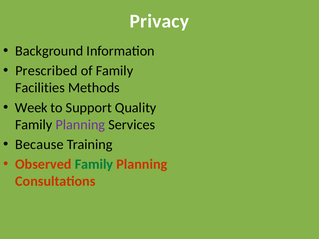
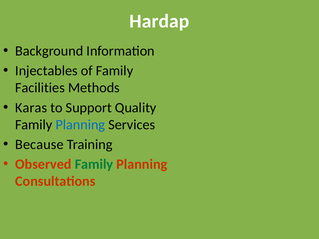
Privacy: Privacy -> Hardap (159, 21)
Prescribed: Prescribed -> Injectables (46, 71)
Week: Week -> Karas (31, 108)
Planning colour: purple -> blue (80, 125)
